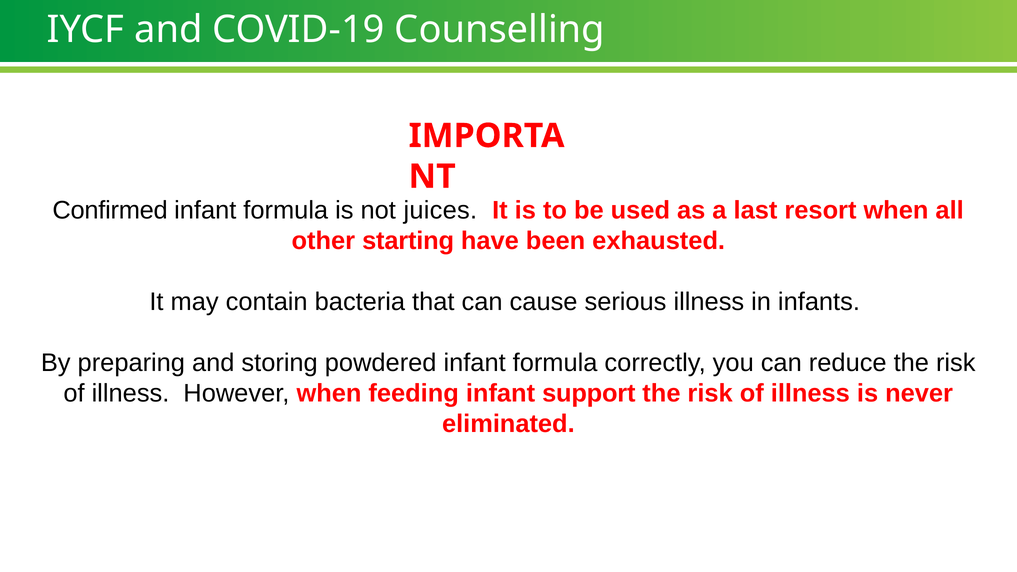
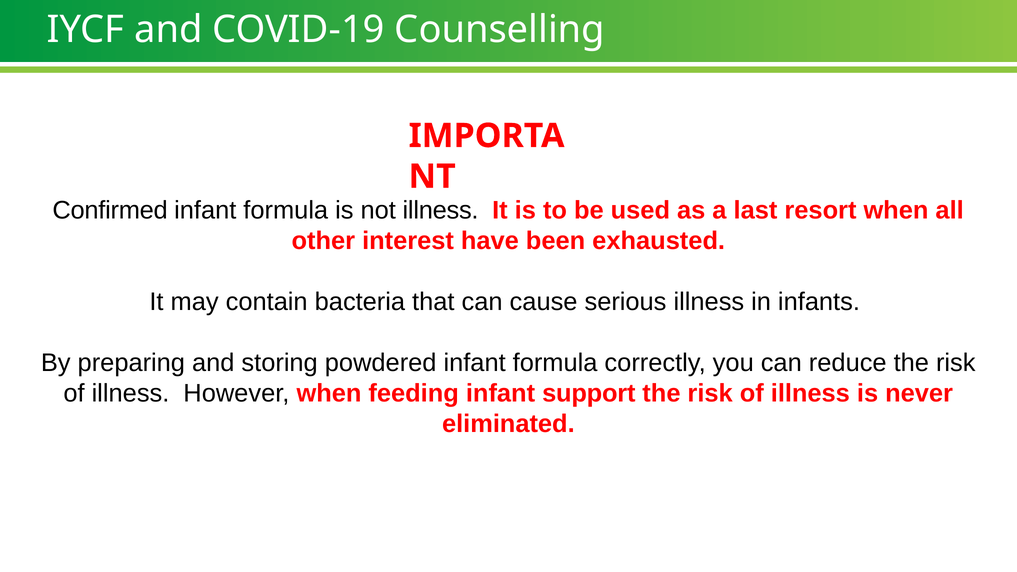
not juices: juices -> illness (441, 211)
starting: starting -> interest (408, 241)
